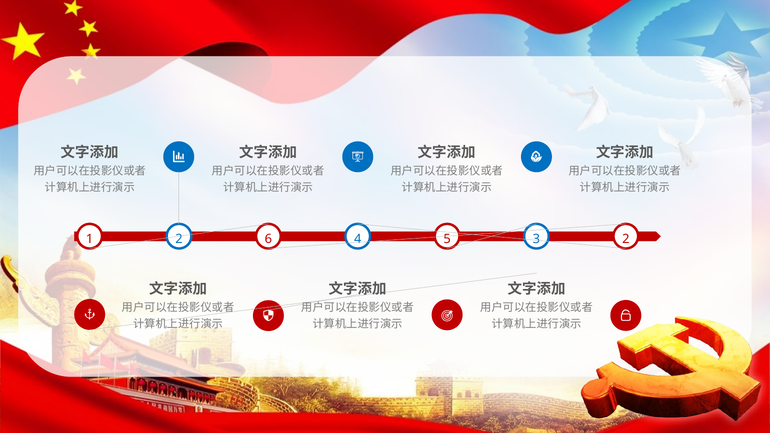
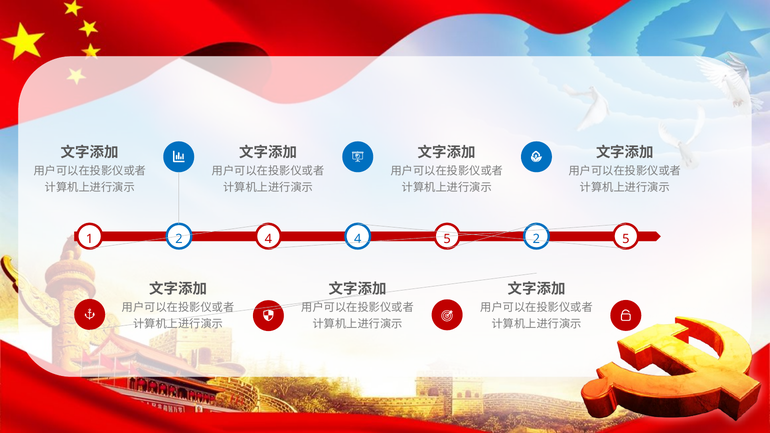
1 6: 6 -> 4 (268, 239)
4 3: 3 -> 2 (536, 239)
5 2: 2 -> 5 (626, 239)
